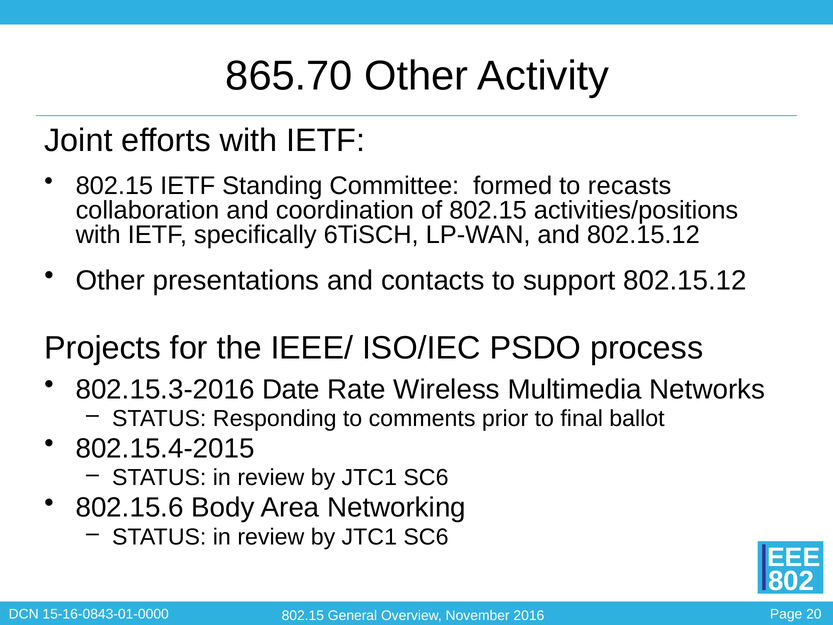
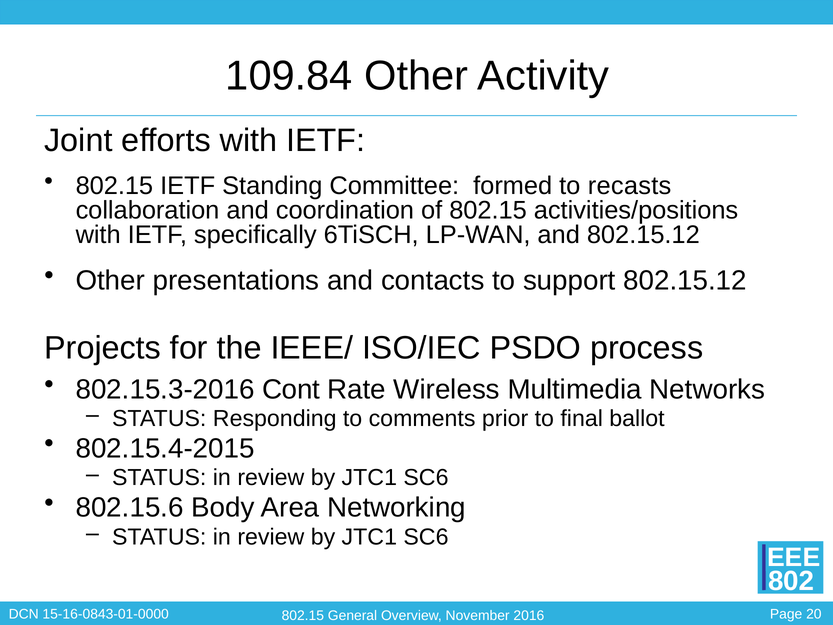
865.70: 865.70 -> 109.84 (289, 76)
Date: Date -> Cont (291, 389)
